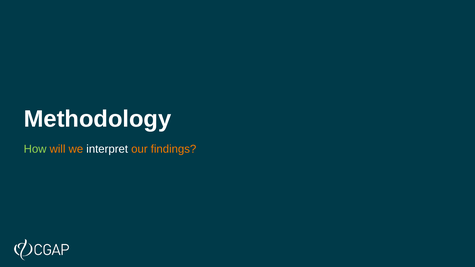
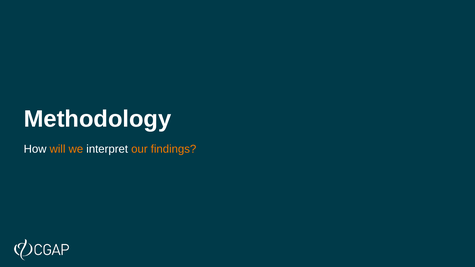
How colour: light green -> white (35, 149)
